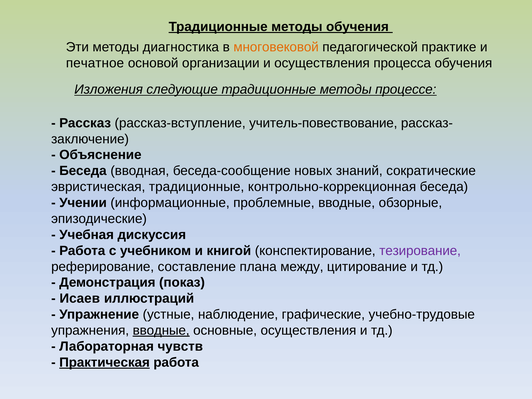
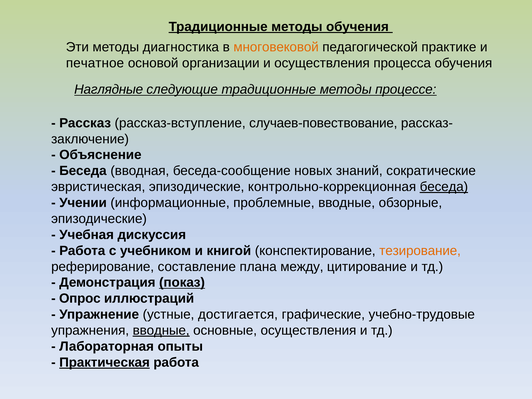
Изложения: Изложения -> Наглядные (109, 90)
учитель-повествование: учитель-повествование -> случаев-повествование (323, 123)
эвристическая традиционные: традиционные -> эпизодические (197, 187)
беседа underline: none -> present (444, 187)
тезирование colour: purple -> orange (420, 251)
показ underline: none -> present (182, 283)
Исаев: Исаев -> Опрос (80, 299)
наблюдение: наблюдение -> достигается (238, 315)
чувств: чувств -> опыты (180, 346)
